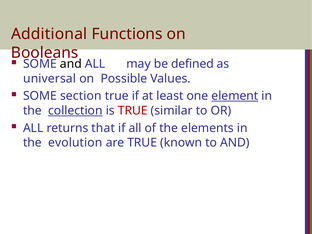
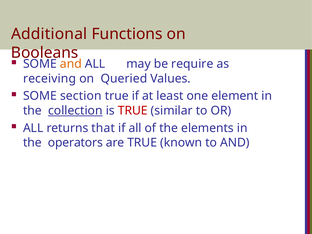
and colour: black -> orange (71, 64)
defined: defined -> require (192, 64)
universal: universal -> receiving (50, 79)
Possible: Possible -> Queried (124, 79)
element underline: present -> none (235, 96)
evolution: evolution -> operators (75, 143)
